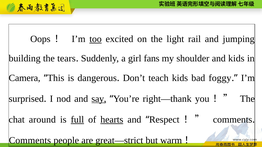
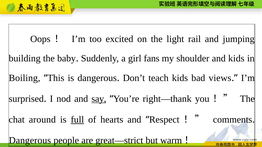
too underline: present -> none (96, 39)
tears: tears -> baby (67, 59)
Camera: Camera -> Boiling (24, 78)
foggy: foggy -> views (220, 78)
hearts underline: present -> none (112, 120)
Comments: Comments -> Dangerous (30, 141)
